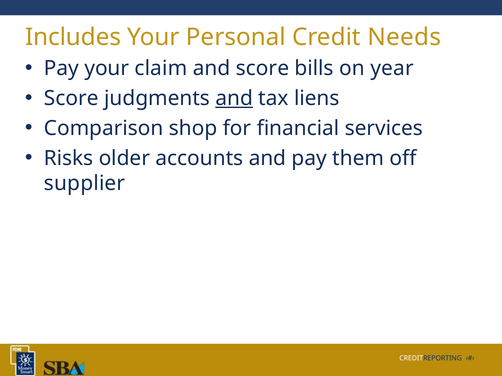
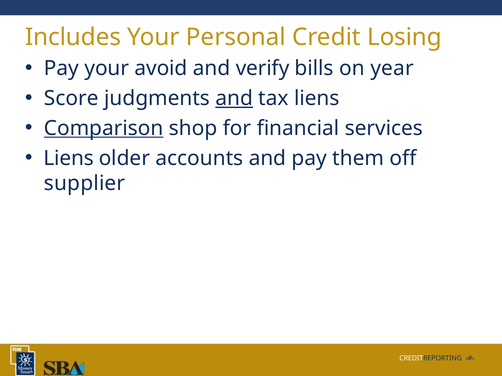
Needs: Needs -> Losing (404, 37)
claim: claim -> avoid (161, 68)
and score: score -> verify (263, 68)
Comparison underline: none -> present (104, 128)
Risks: Risks -> Liens (69, 158)
